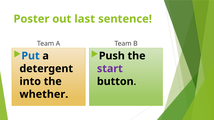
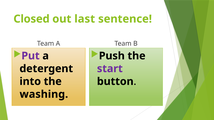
Poster: Poster -> Closed (32, 19)
Put colour: blue -> purple (31, 56)
whether: whether -> washing (44, 95)
